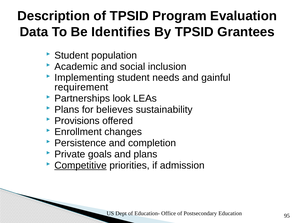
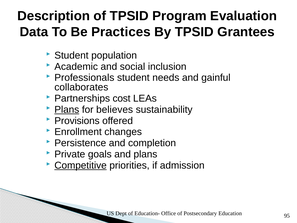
Identifies: Identifies -> Practices (121, 32)
Implementing: Implementing -> Professionals (84, 78)
requirement: requirement -> collaborates (81, 87)
look: look -> cost (122, 98)
Plans underline: none -> present (67, 109)
